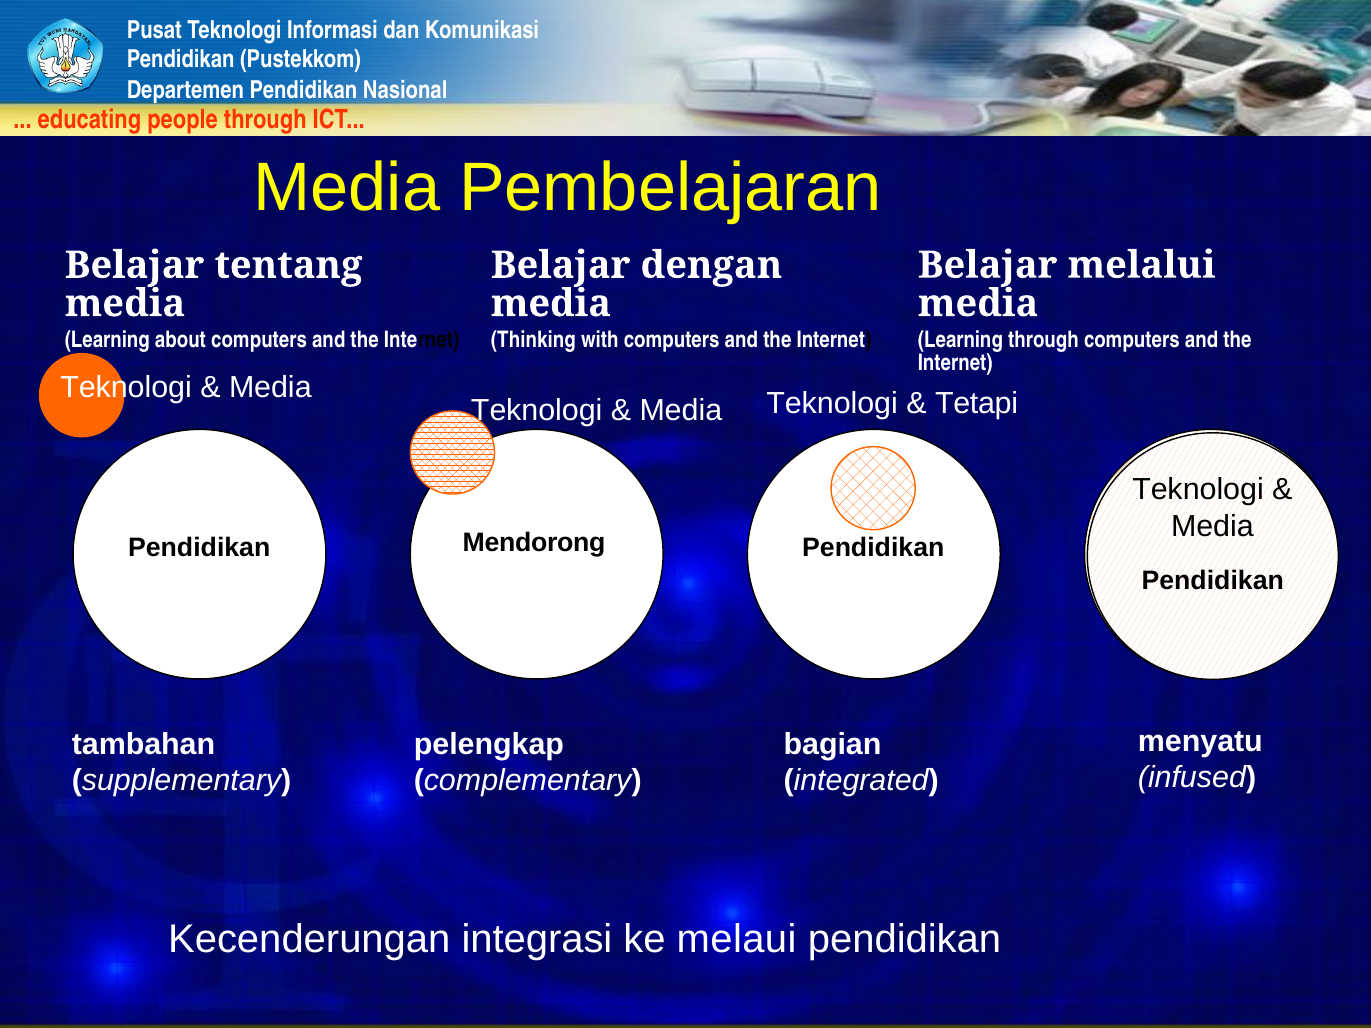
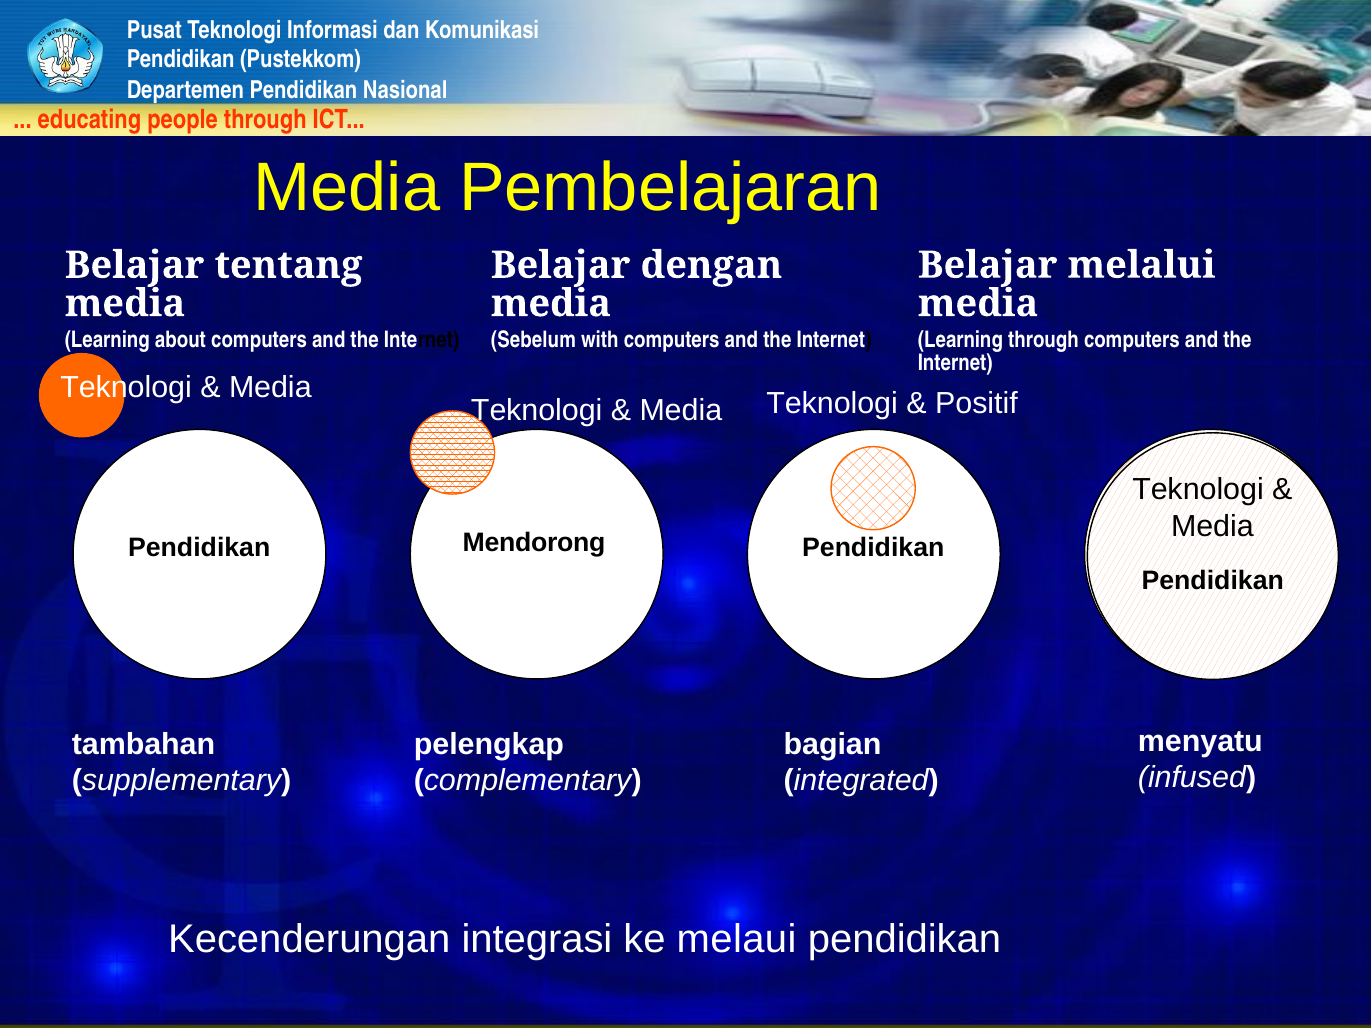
Thinking: Thinking -> Sebelum (533, 341)
Tetapi: Tetapi -> Positif (976, 404)
